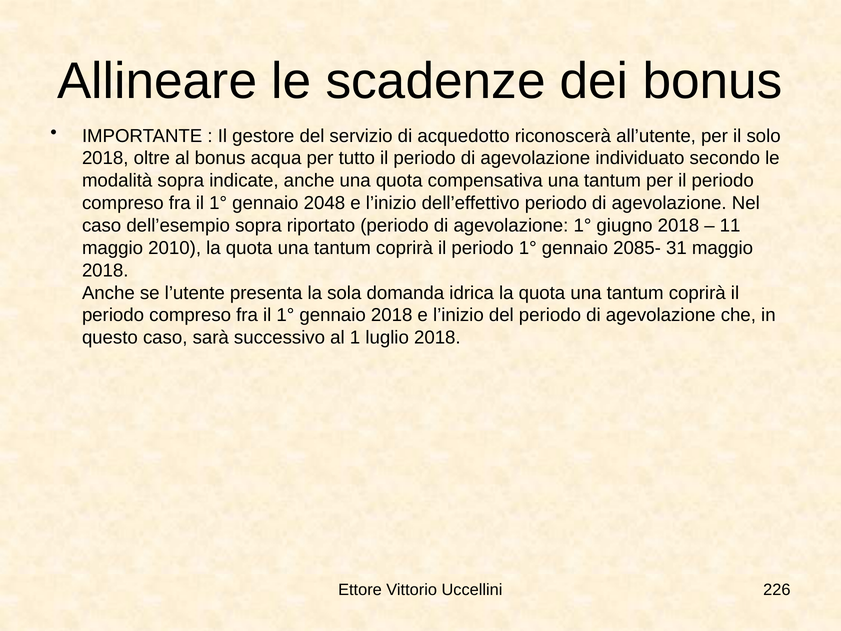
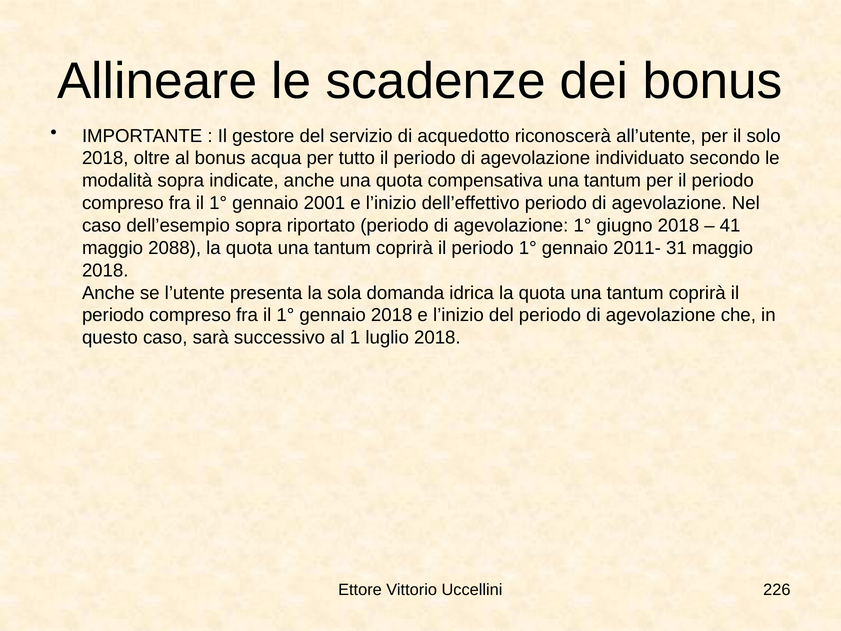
2048: 2048 -> 2001 (324, 203)
11: 11 -> 41 (730, 226)
2010: 2010 -> 2088 (175, 248)
2085-: 2085- -> 2011- (637, 248)
